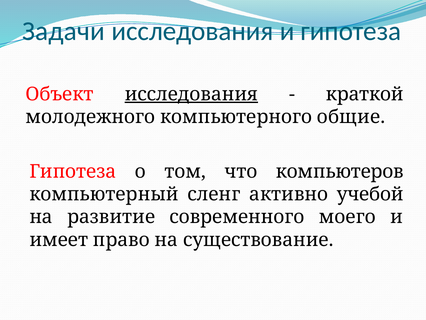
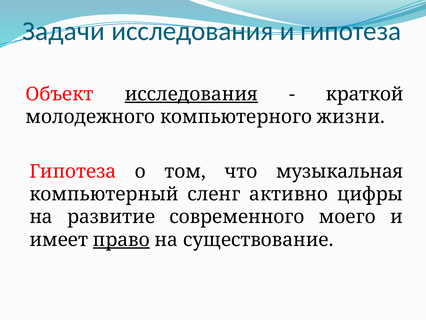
общие: общие -> жизни (351, 117)
компьютеров: компьютеров -> музыкальная (340, 171)
учебой: учебой -> цифры (370, 194)
право underline: none -> present (121, 239)
